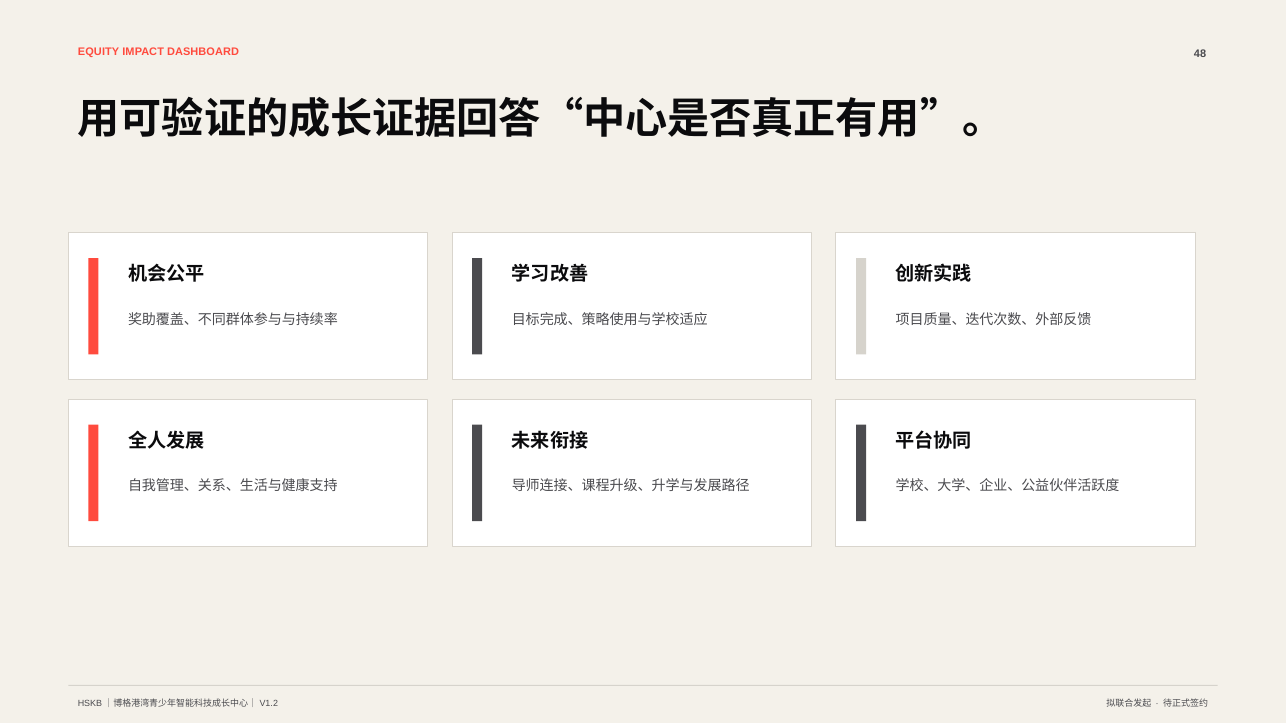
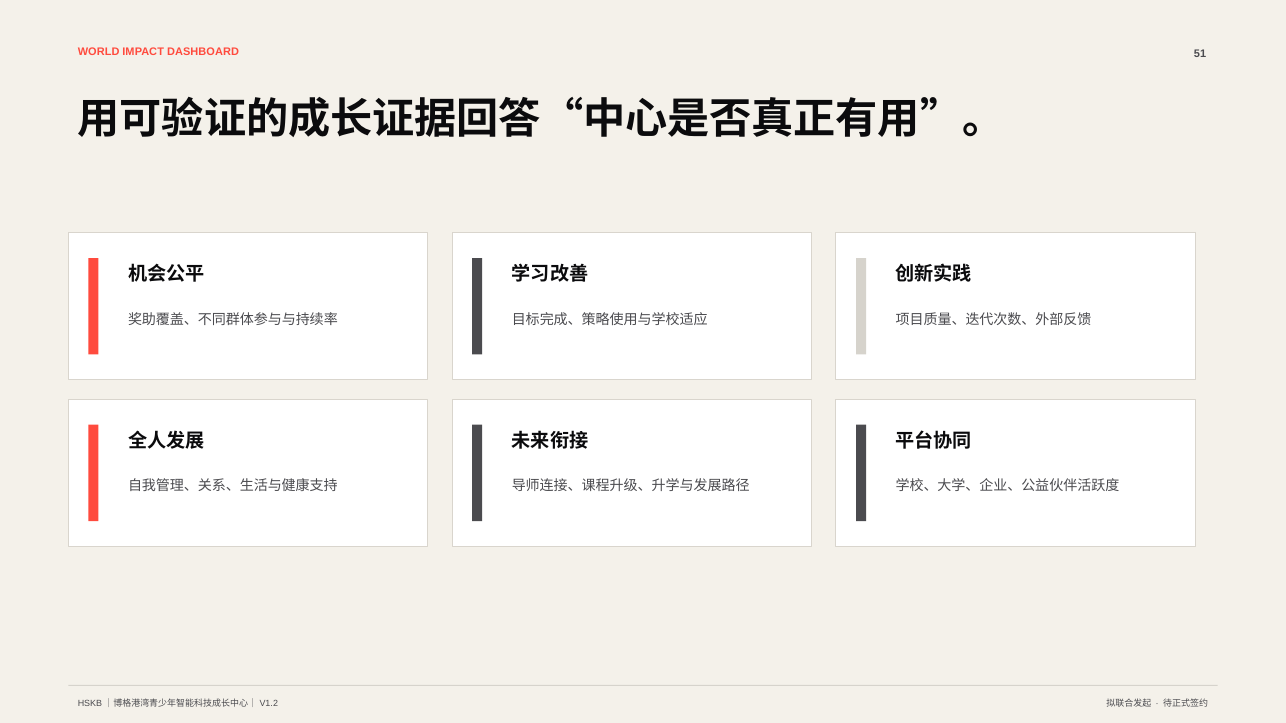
EQUITY: EQUITY -> WORLD (99, 52)
48: 48 -> 51 (1200, 54)
